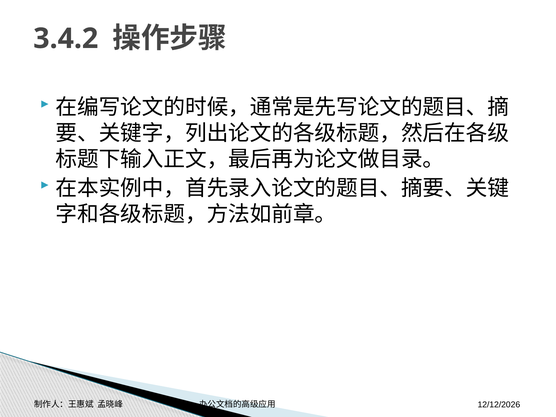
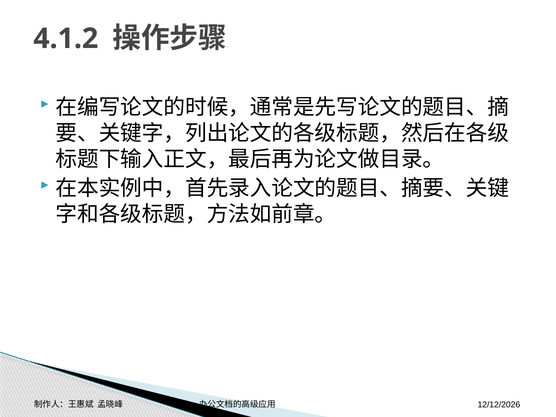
3.4.2: 3.4.2 -> 4.1.2 (66, 39)
